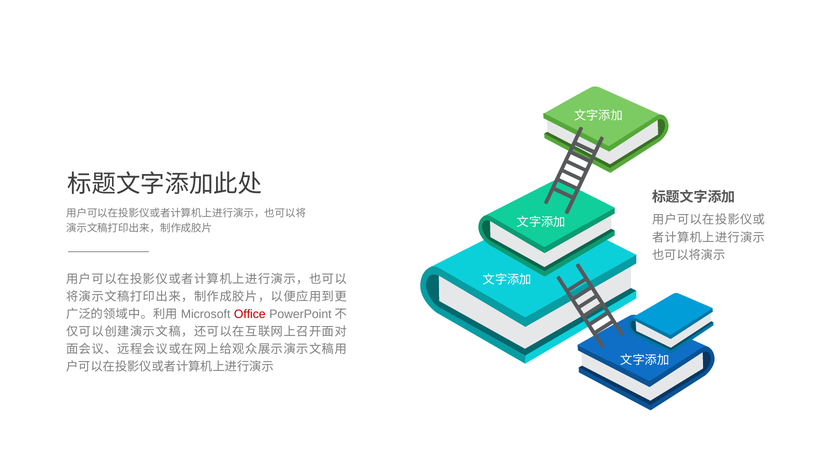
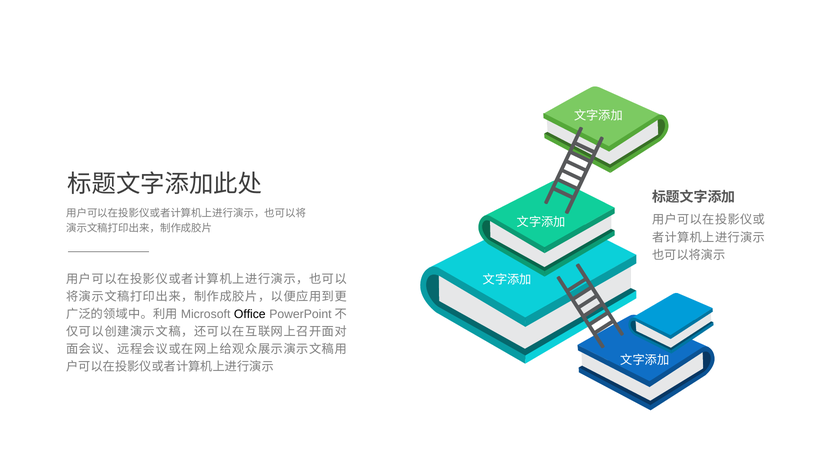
Office colour: red -> black (250, 315)
